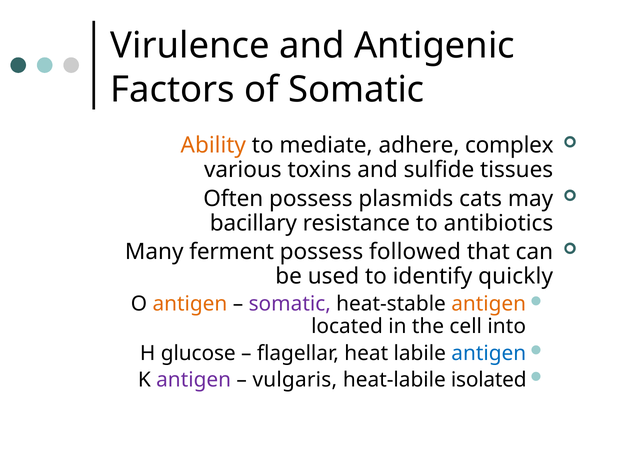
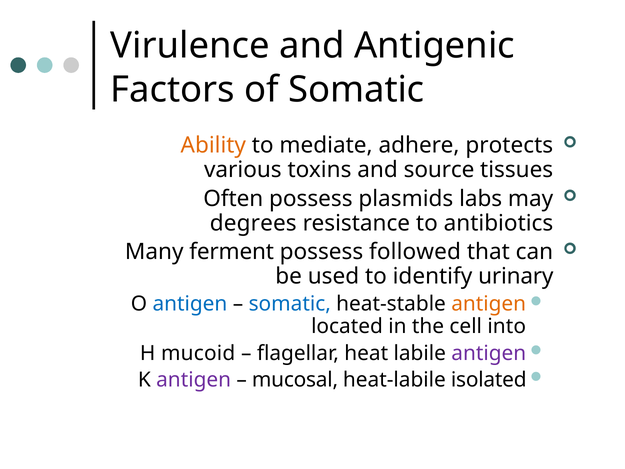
complex: complex -> protects (509, 145)
sulfide: sulfide -> source (439, 170)
cats: cats -> labs (481, 199)
bacillary: bacillary -> degrees (253, 223)
quickly: quickly -> urinary (516, 276)
antigen colour: orange -> blue (190, 304)
somatic colour: purple -> blue (290, 304)
glucose: glucose -> mucoid (198, 353)
antigen colour: blue -> purple (489, 353)
vulgaris: vulgaris -> mucosal (295, 380)
